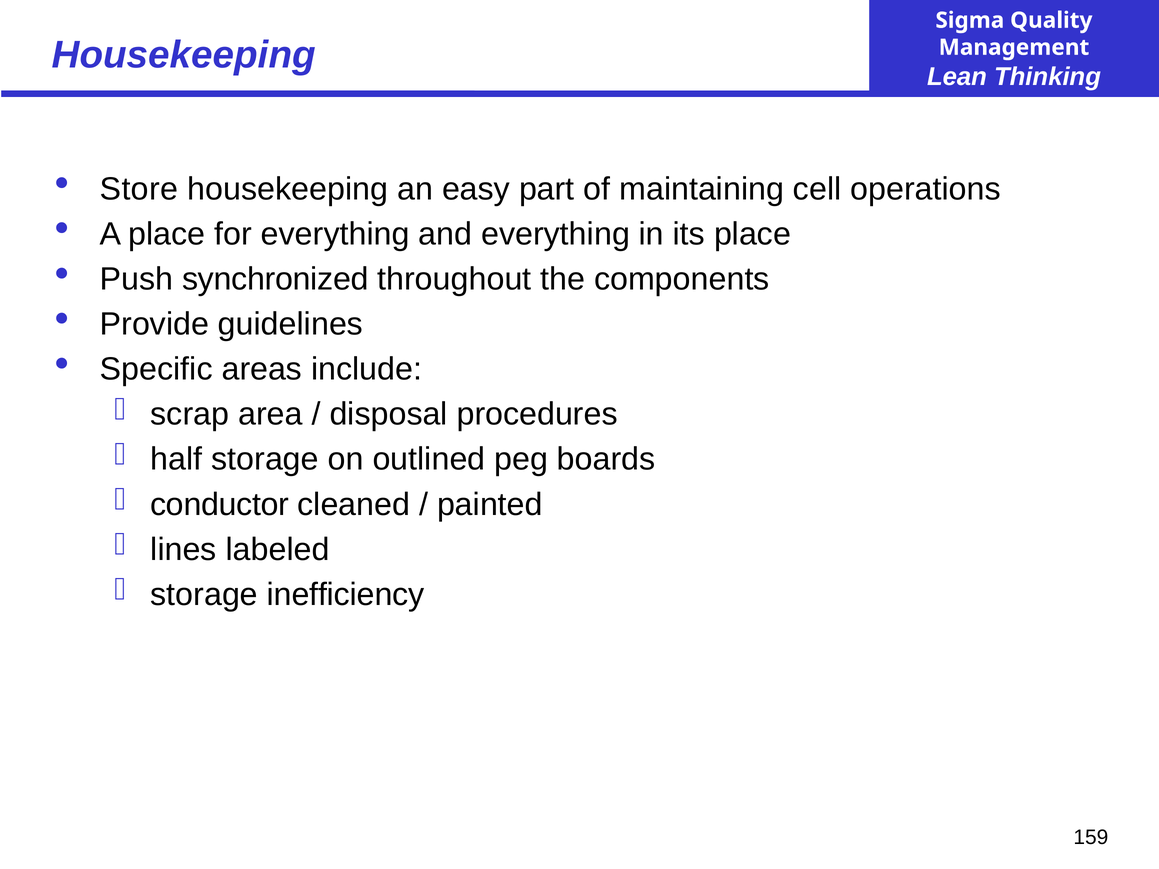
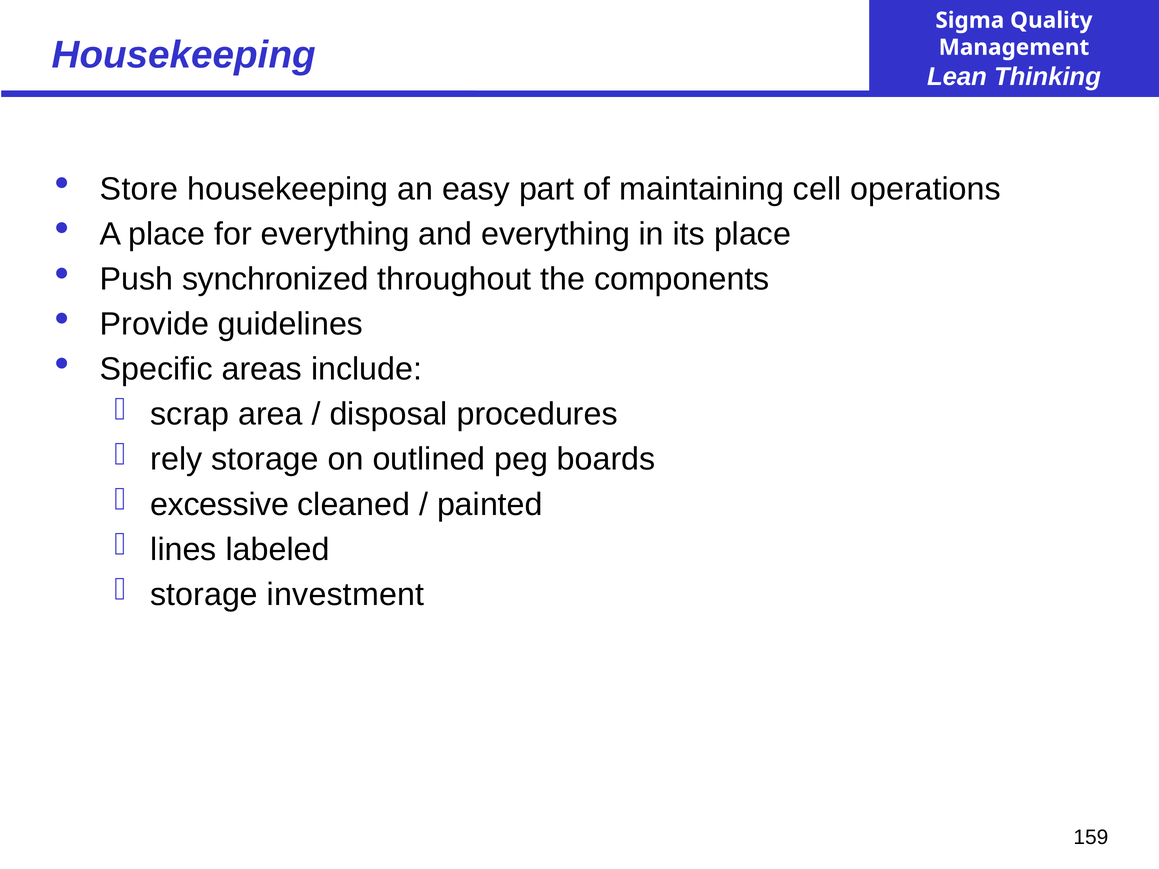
half: half -> rely (176, 459)
conductor: conductor -> excessive (220, 505)
inefficiency: inefficiency -> investment (346, 595)
